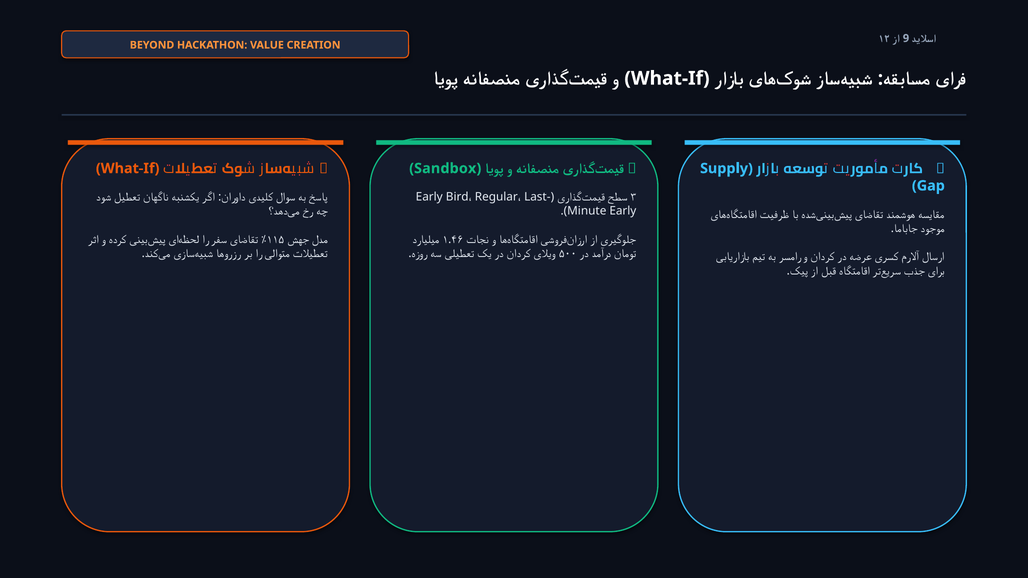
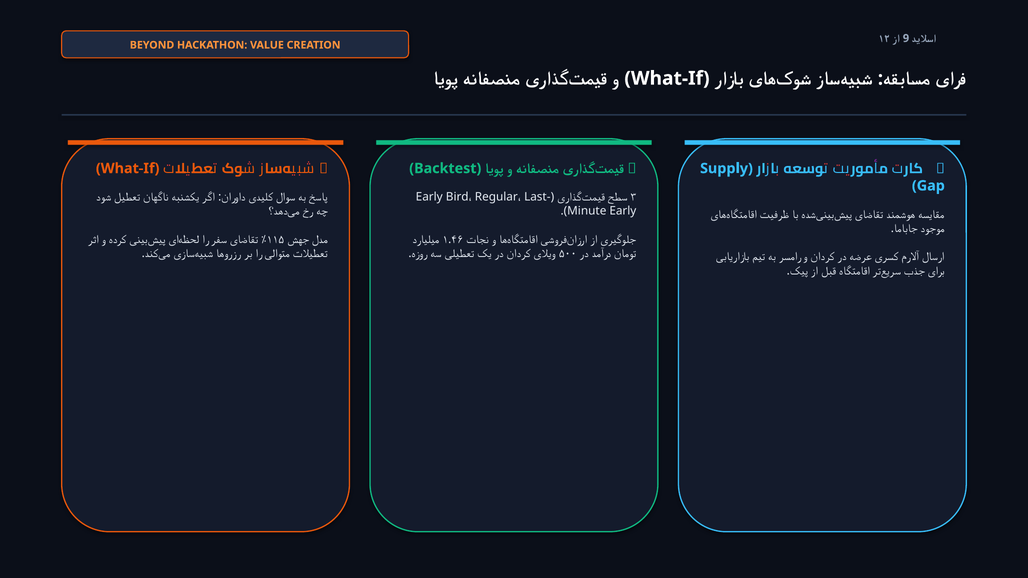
Sandbox: Sandbox -> Backtest (445, 168)
